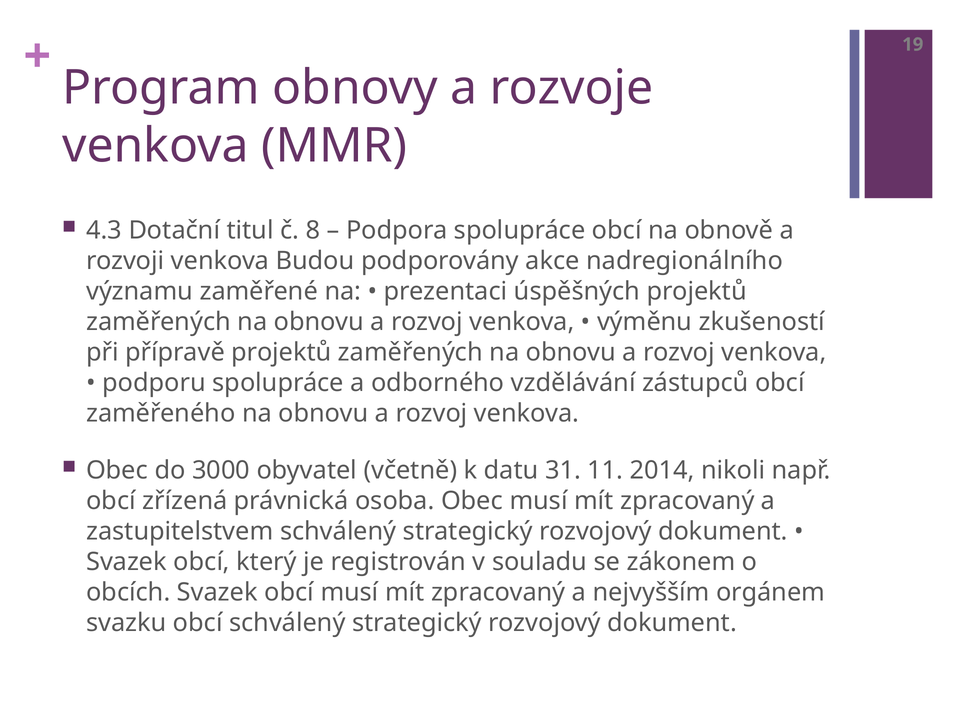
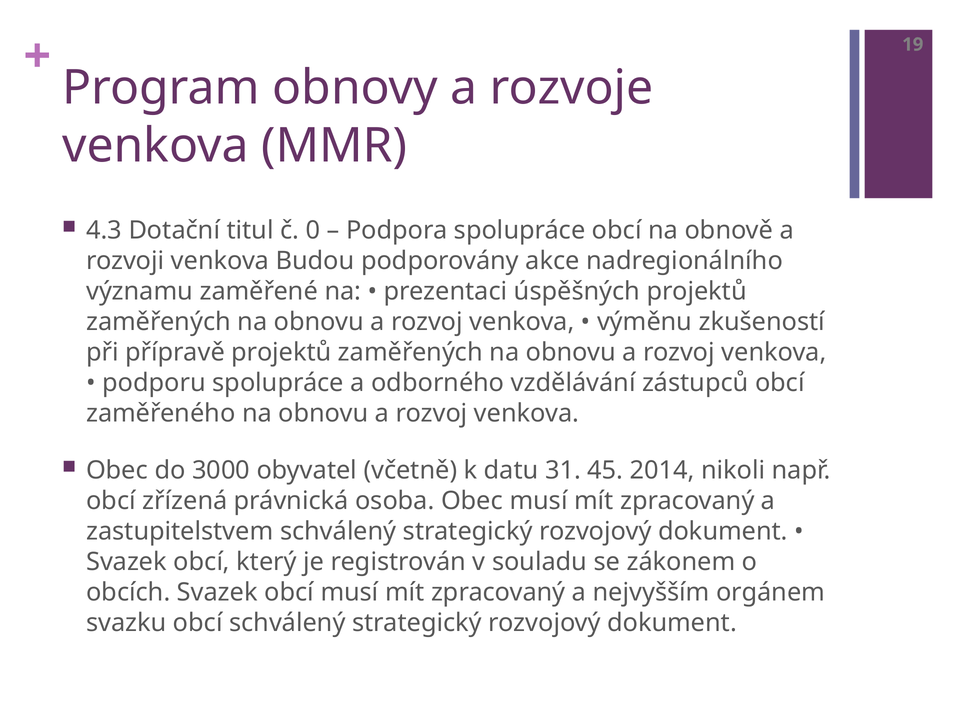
8: 8 -> 0 (313, 230)
11: 11 -> 45 (605, 471)
